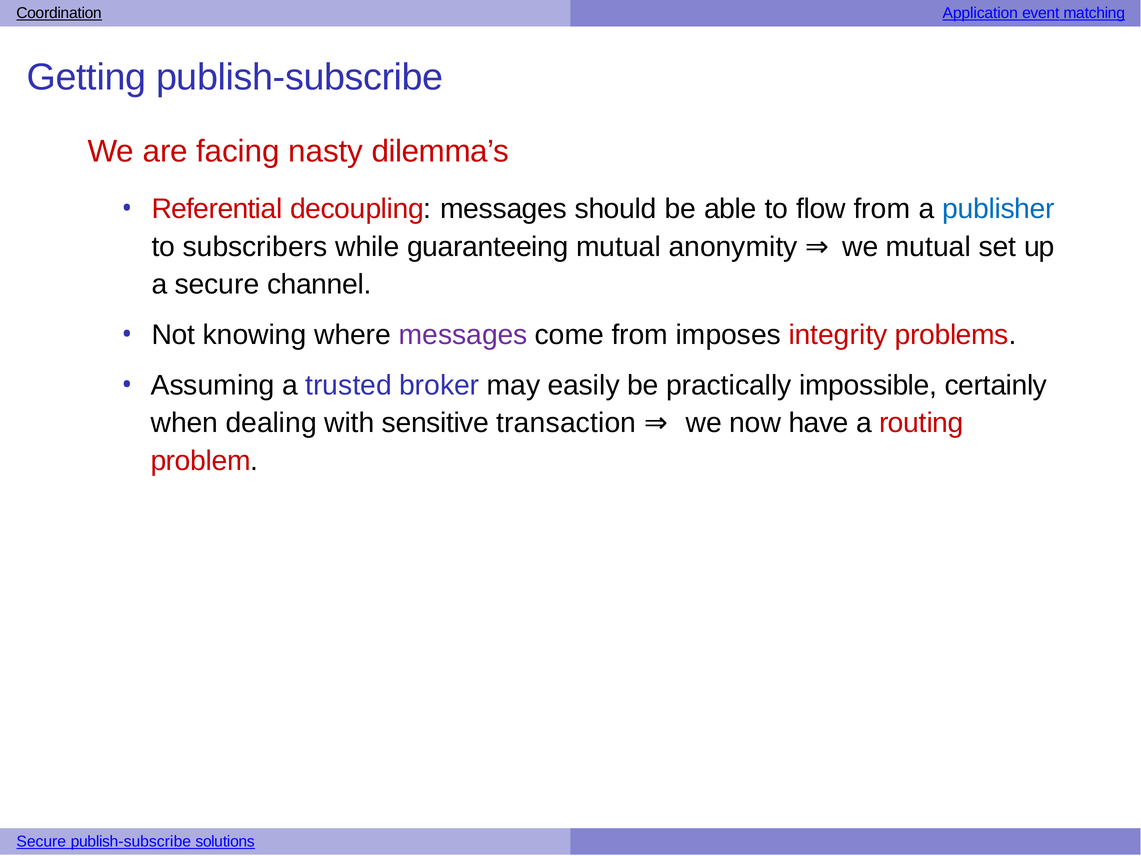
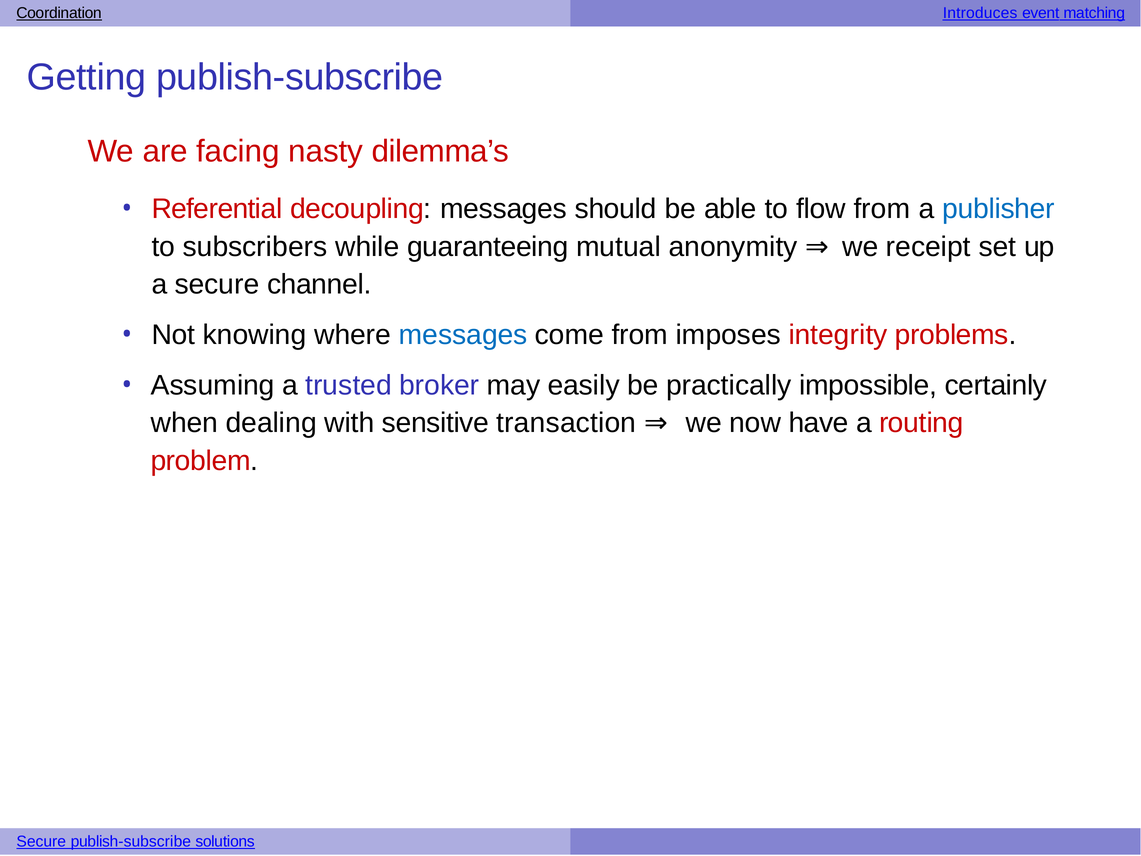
Application: Application -> Introduces (980, 13)
we mutual: mutual -> receipt (928, 247)
messages colour: purple -> blue (463, 335)
